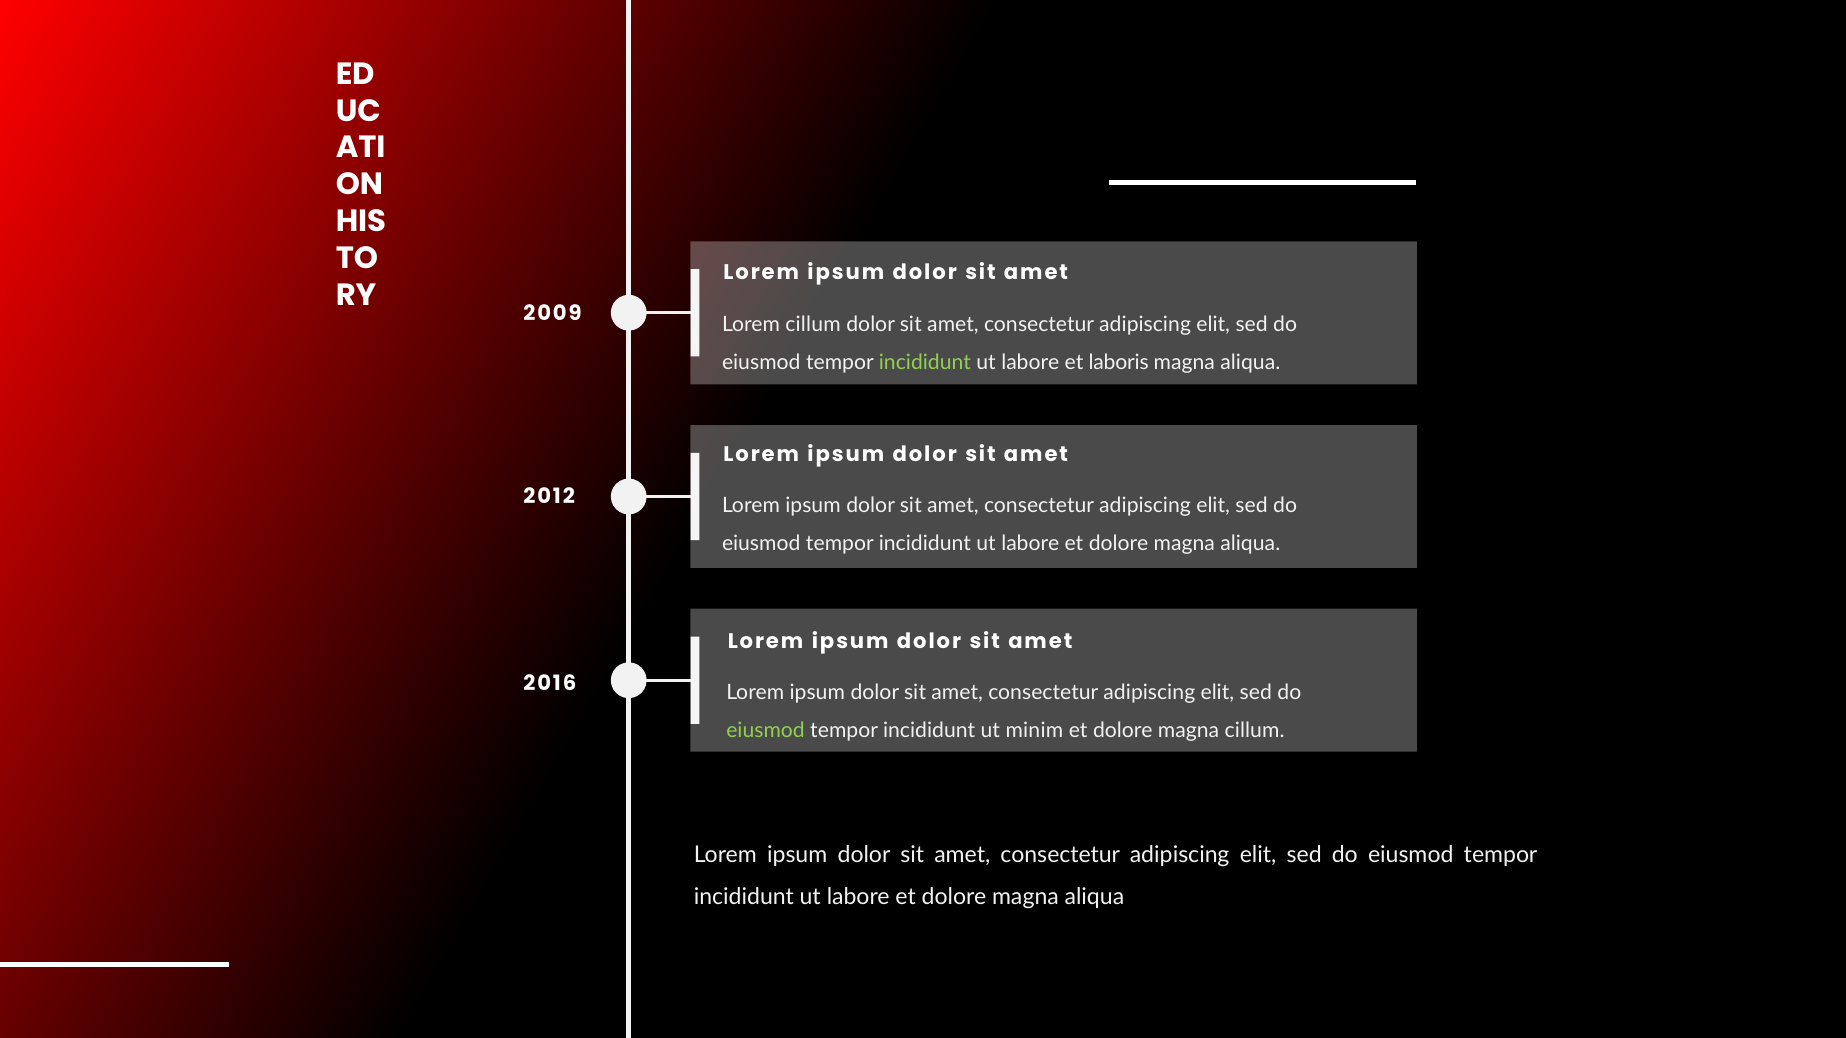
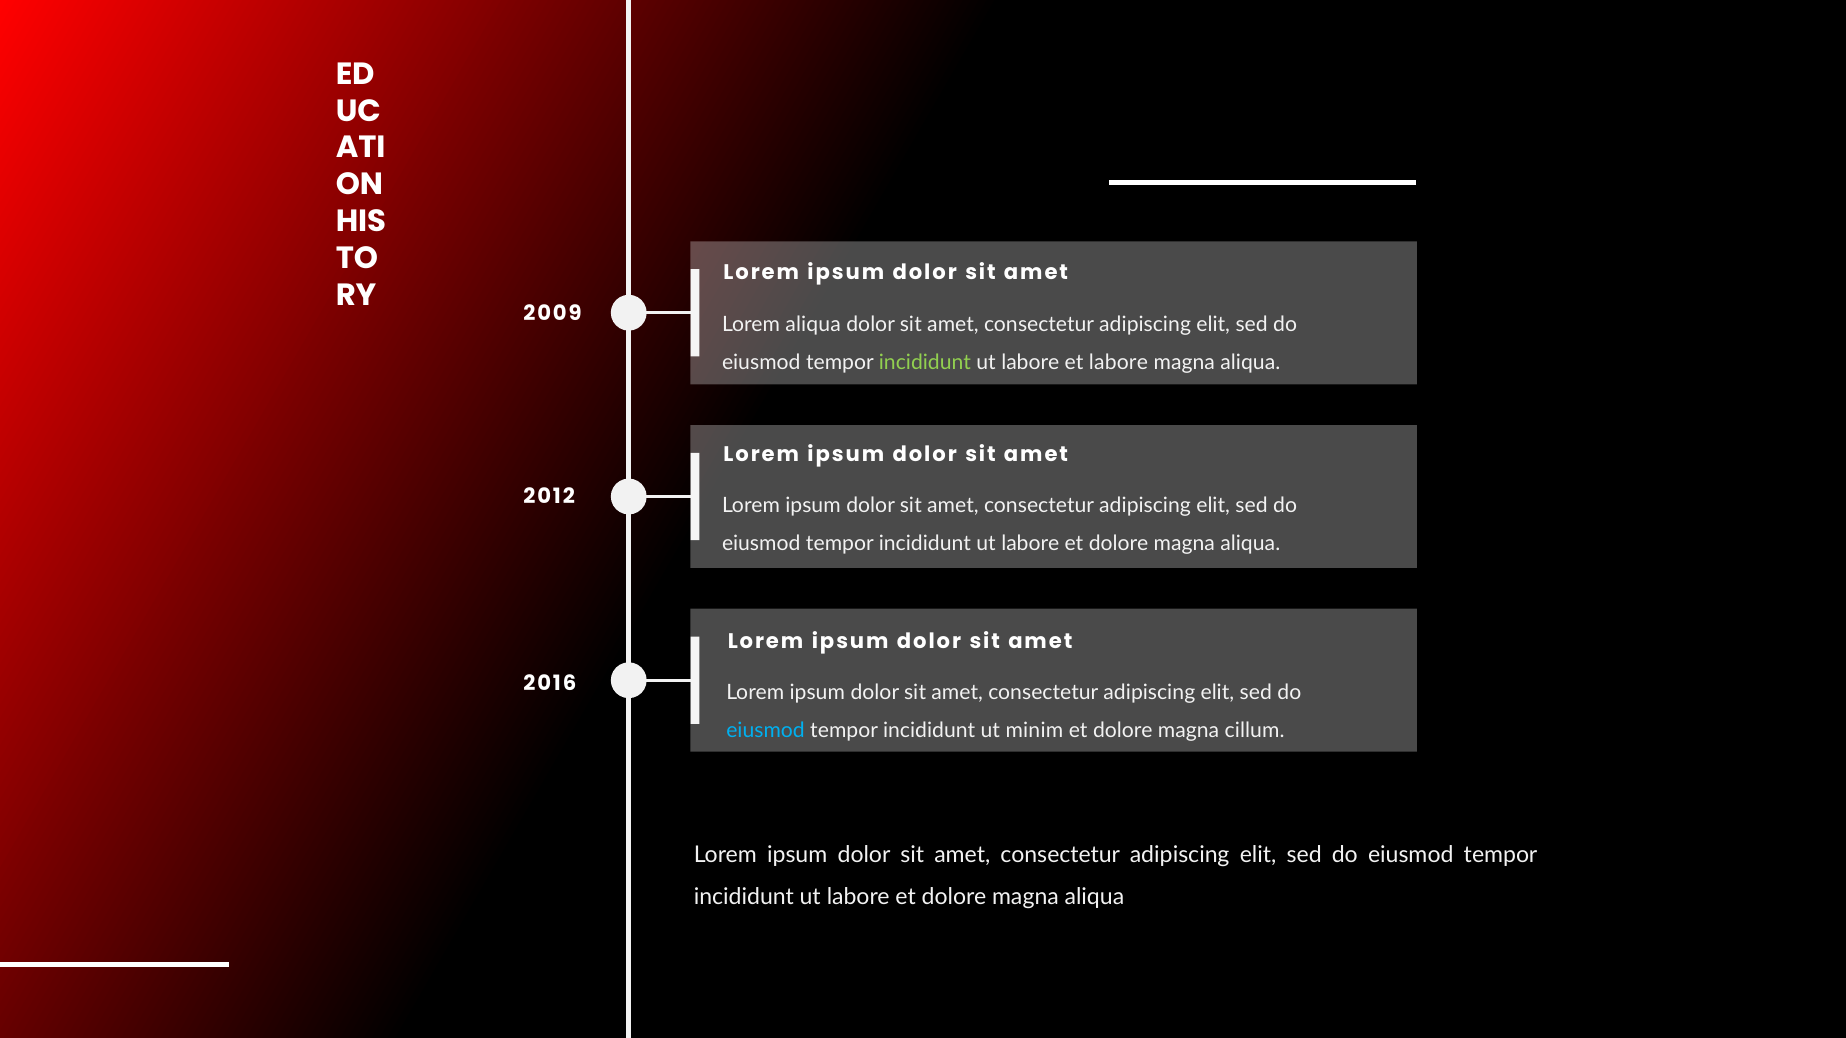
Lorem cillum: cillum -> aliqua (813, 324)
et laboris: laboris -> labore (1118, 362)
eiusmod colour: light green -> light blue (766, 731)
